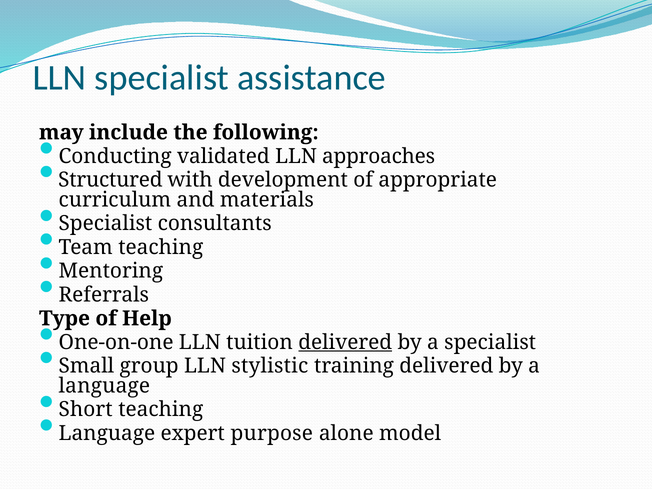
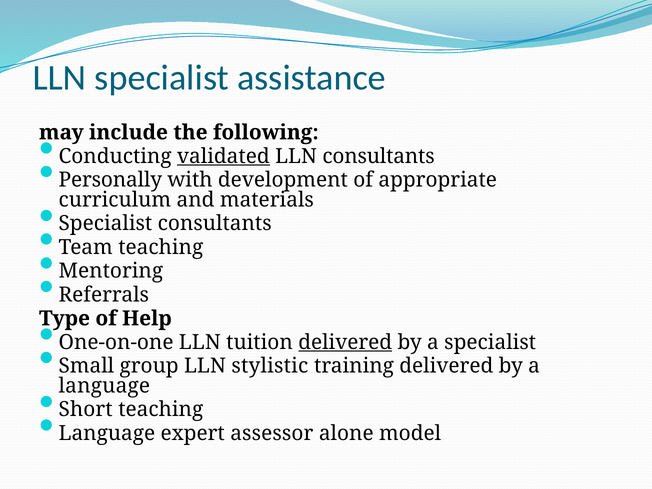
validated underline: none -> present (223, 156)
LLN approaches: approaches -> consultants (379, 156)
Structured: Structured -> Personally (110, 180)
purpose: purpose -> assessor (272, 433)
